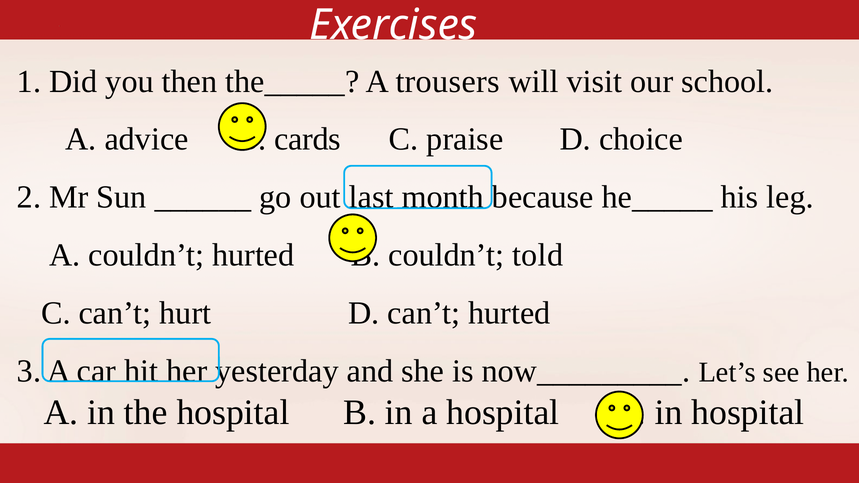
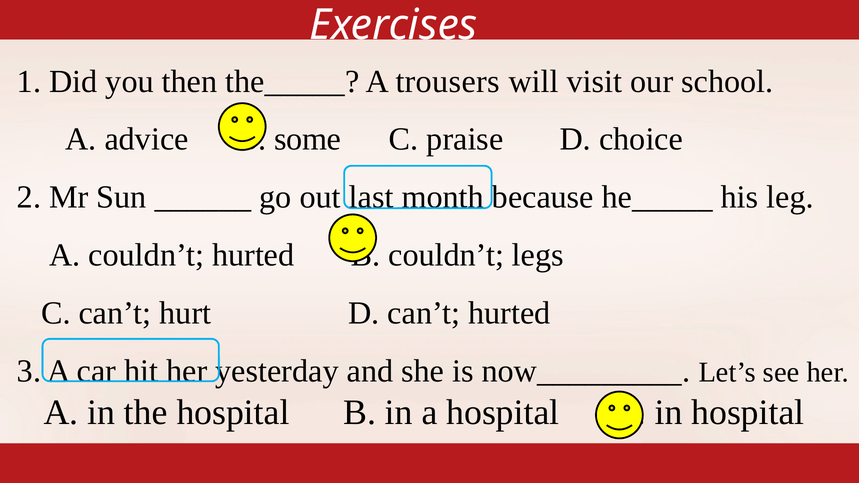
cards: cards -> some (308, 139)
told: told -> legs (538, 255)
